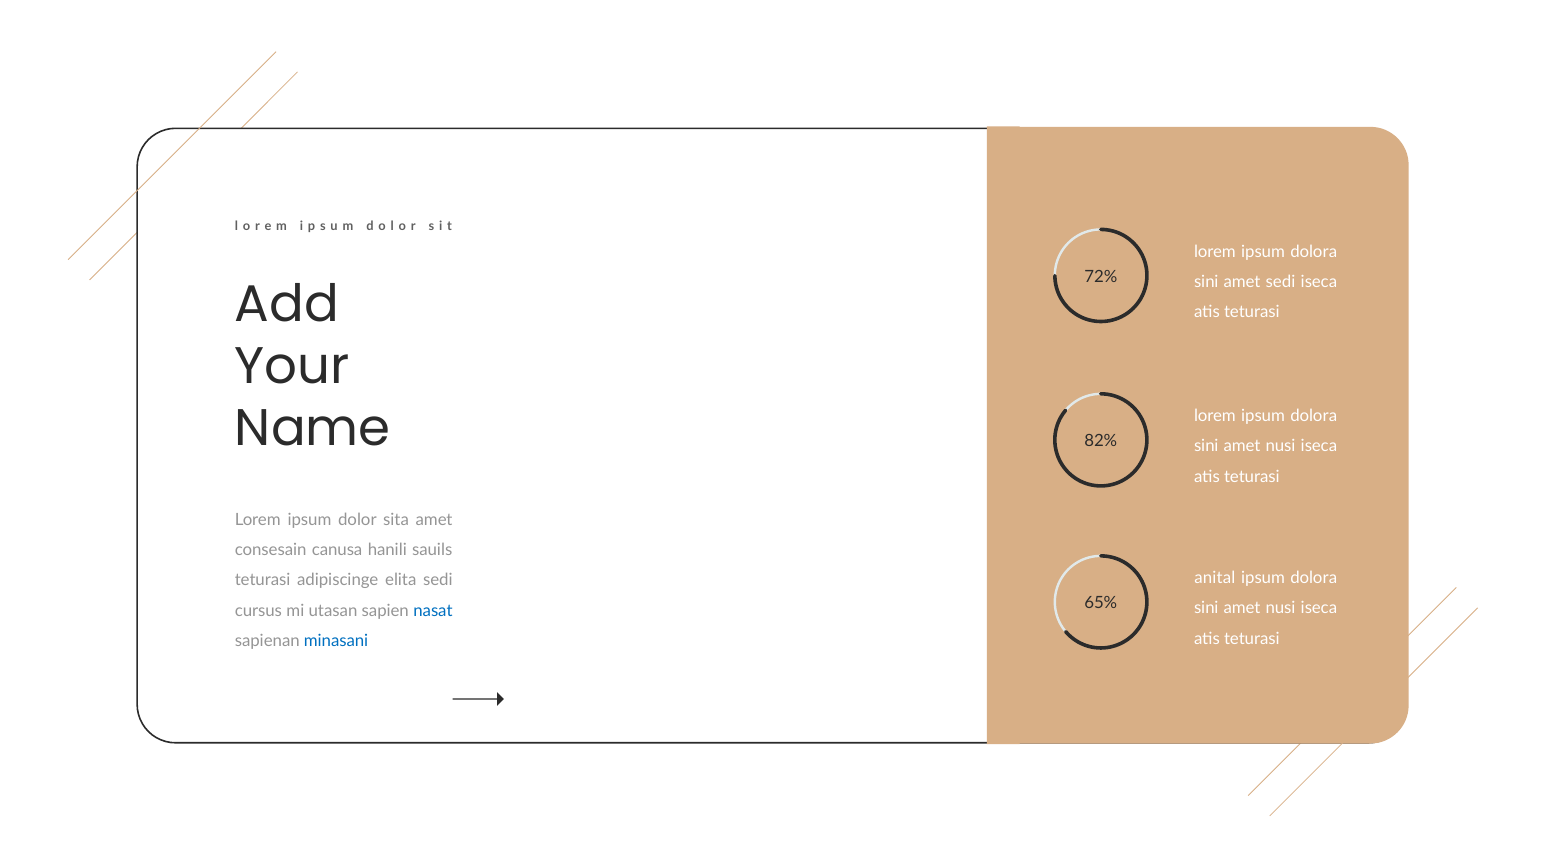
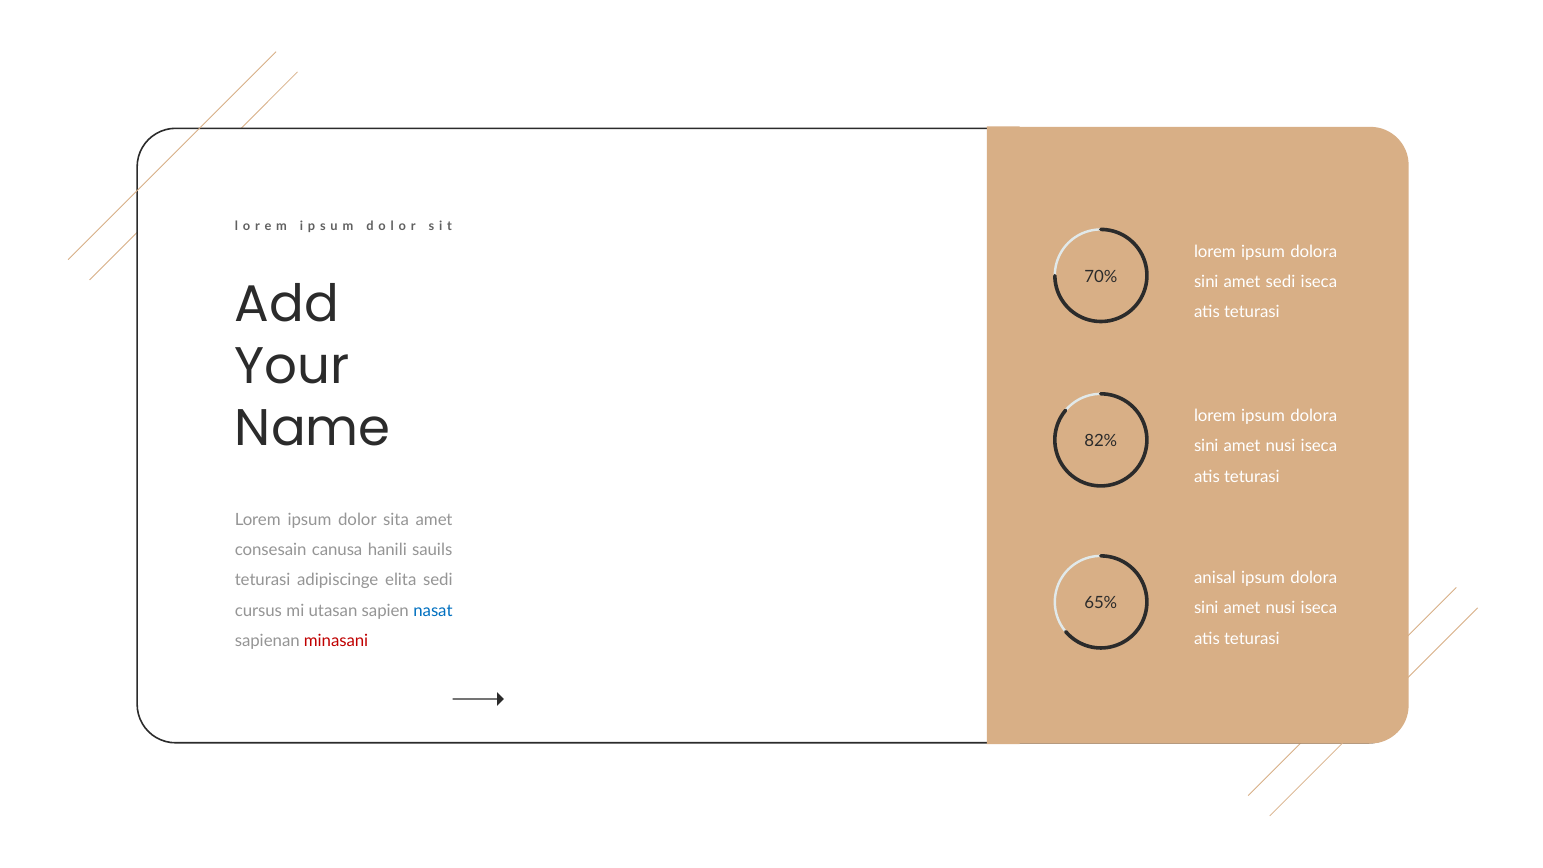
72%: 72% -> 70% (1101, 277)
anital: anital -> anisal (1215, 578)
minasani colour: blue -> red (336, 641)
